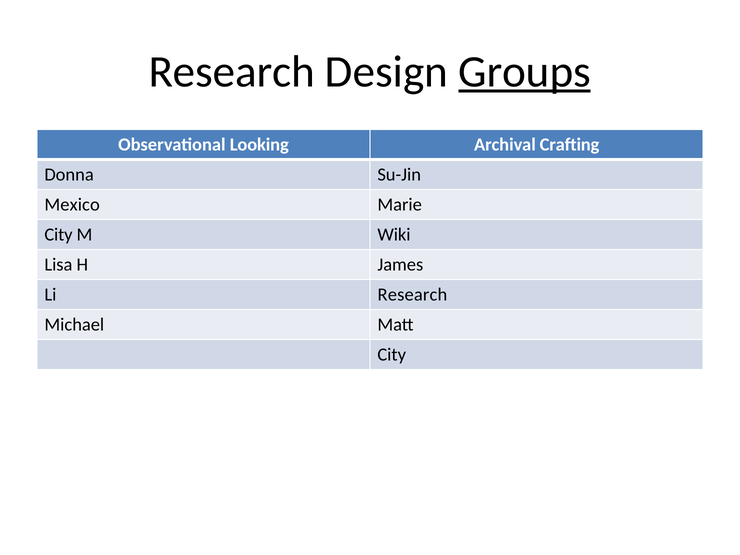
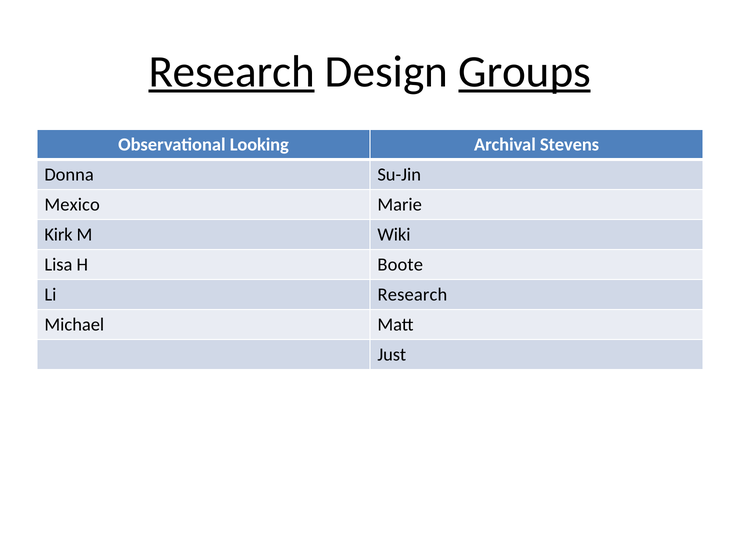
Research underline: none -> present (232, 72)
Crafting: Crafting -> Stevens (569, 145)
City: City -> Kirk (59, 235)
James: James -> Boote (400, 265)
City: City -> Just (392, 355)
